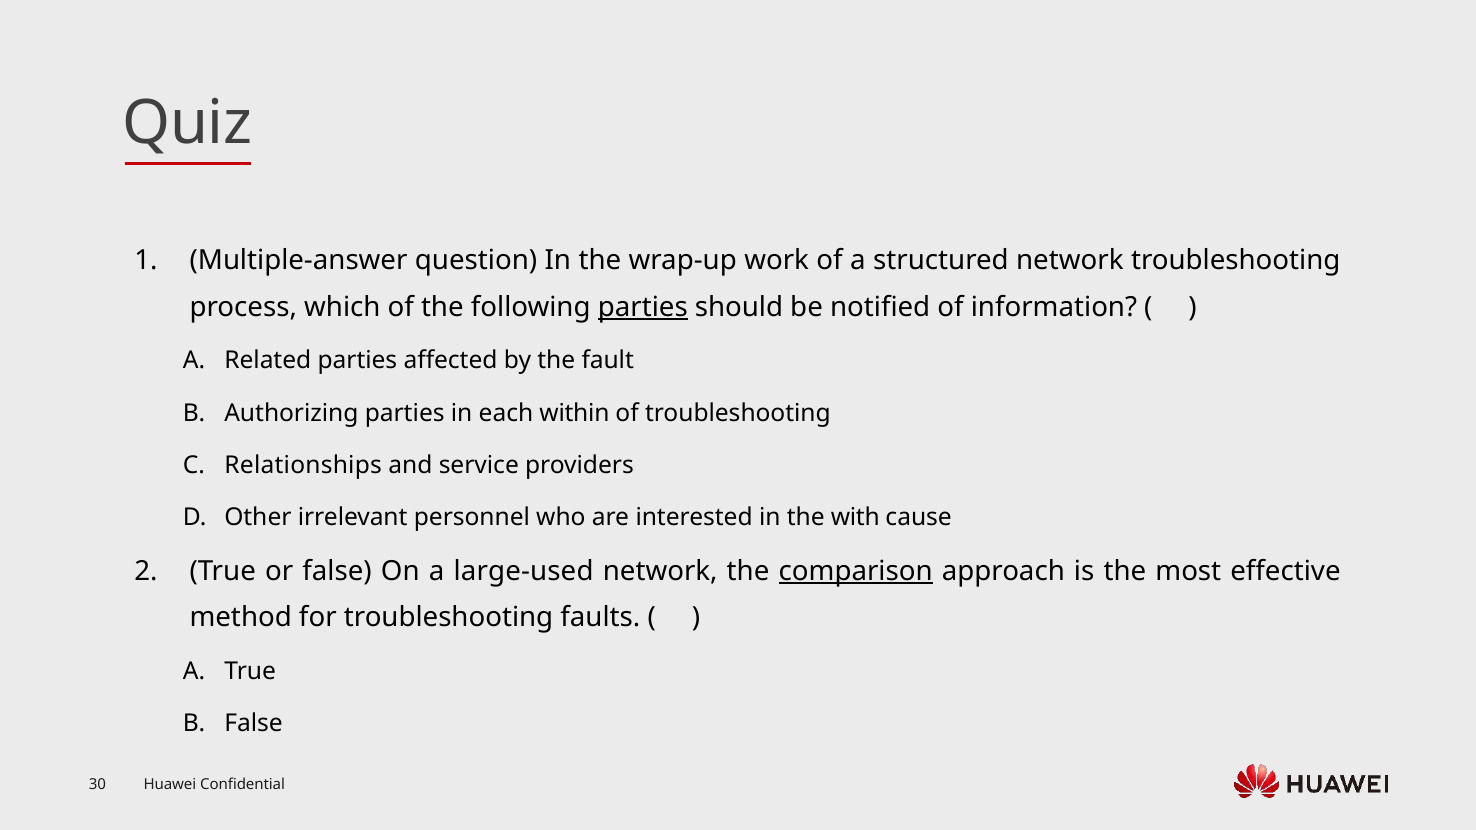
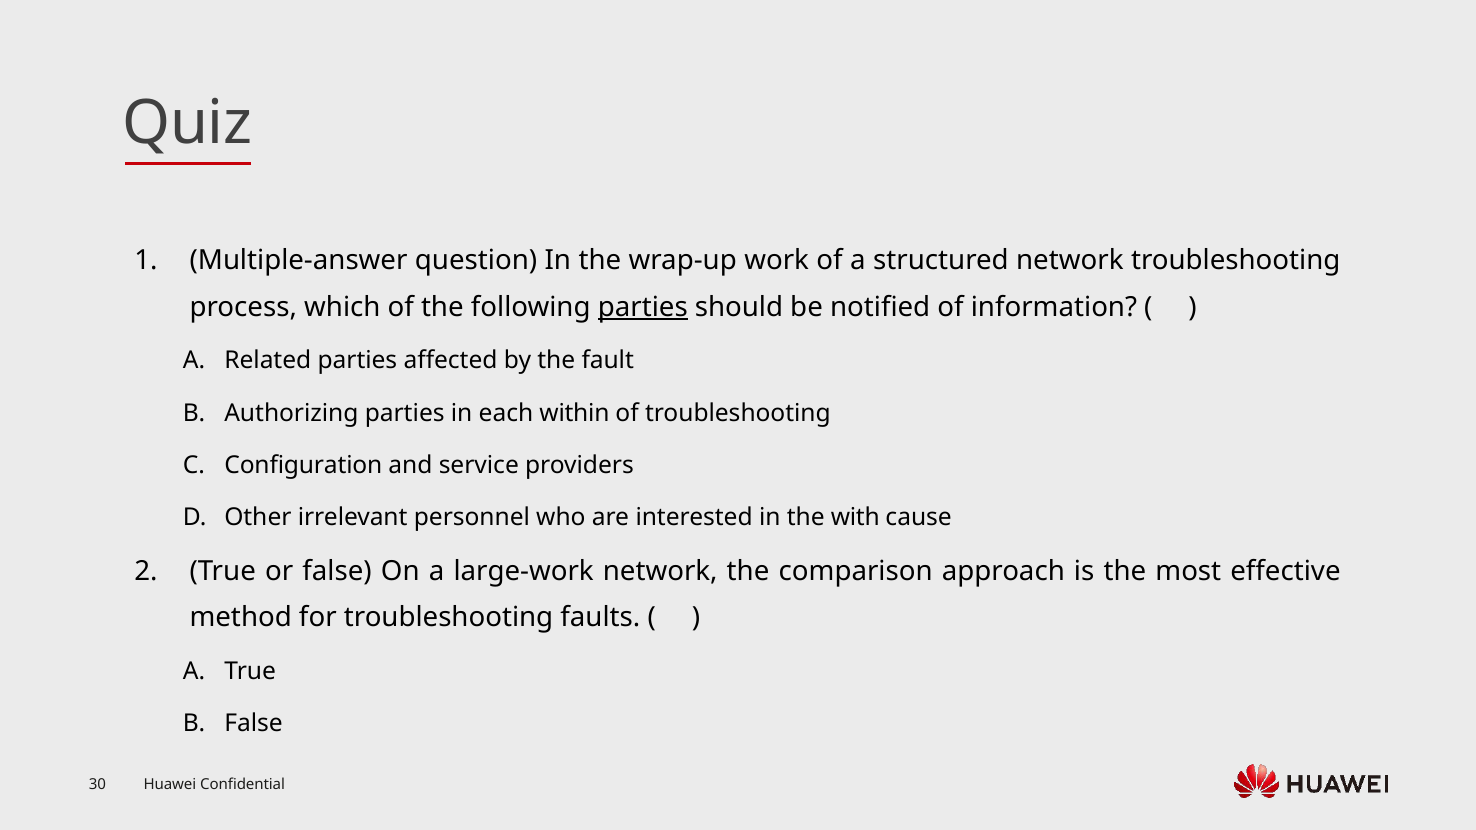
Relationships: Relationships -> Configuration (303, 466)
large-used: large-used -> large-work (524, 571)
comparison underline: present -> none (856, 571)
